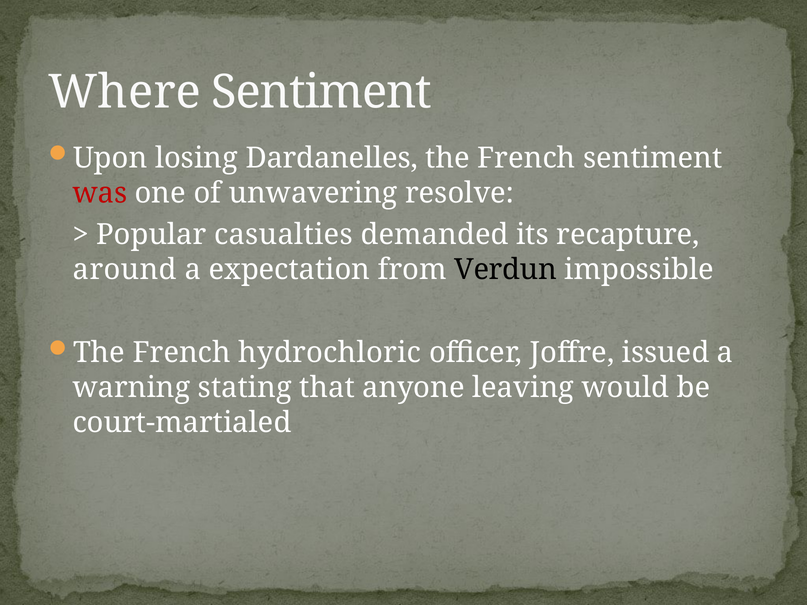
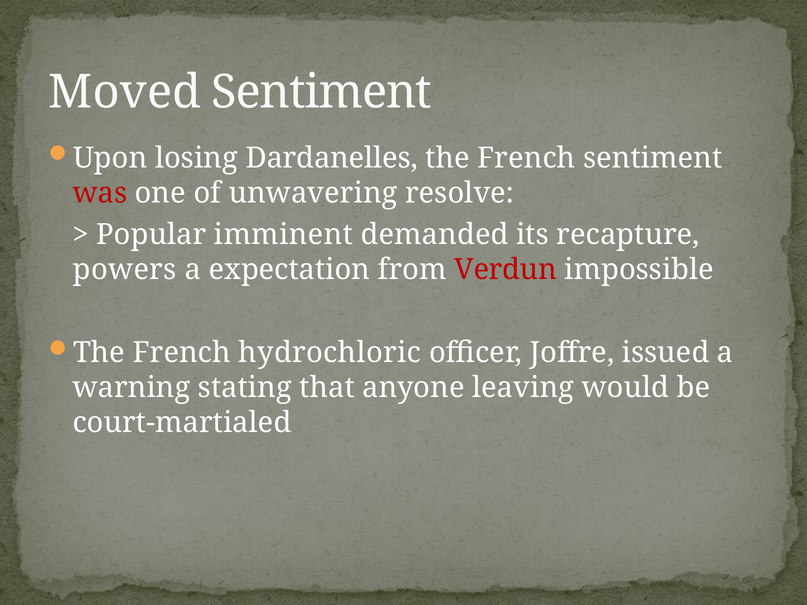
Where: Where -> Moved (125, 92)
casualties: casualties -> imminent (283, 235)
around: around -> powers (125, 270)
Verdun colour: black -> red (506, 270)
